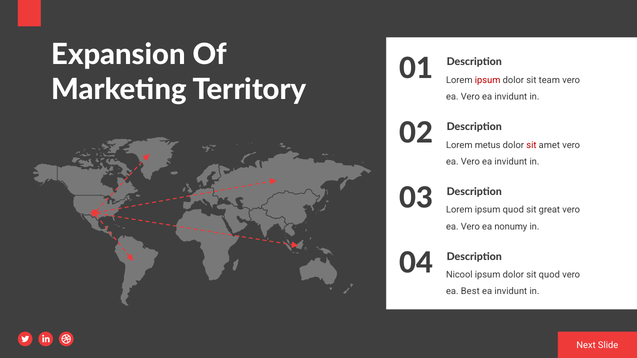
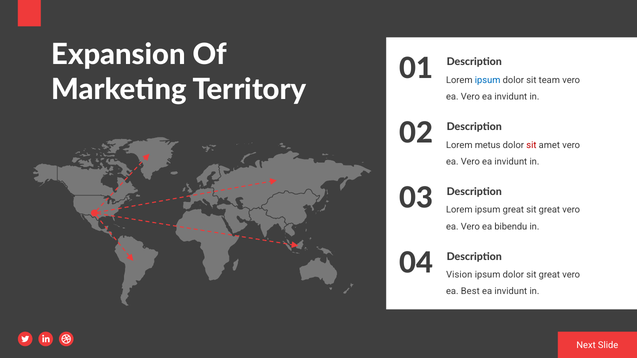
ipsum colour: red -> blue (488, 80)
ipsum quod: quod -> great (513, 210)
nonumy: nonumy -> bibendu (511, 227)
Nicool: Nicool -> Vision (459, 275)
dolor sit quod: quod -> great (549, 275)
